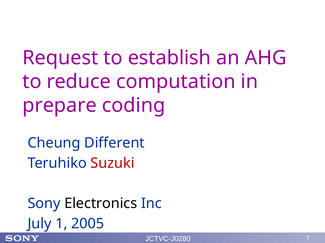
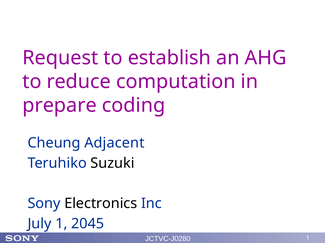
Different: Different -> Adjacent (114, 143)
Suzuki colour: red -> black (112, 164)
2005: 2005 -> 2045 (88, 224)
